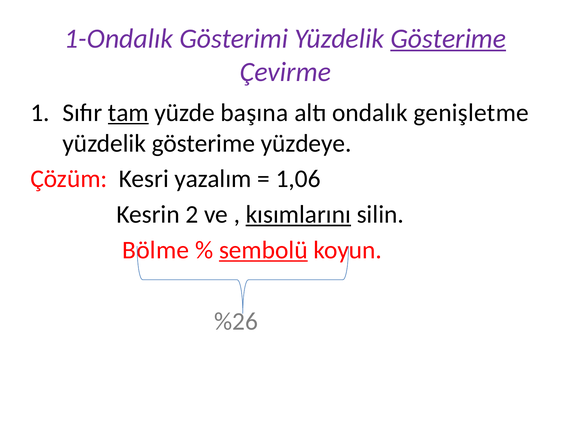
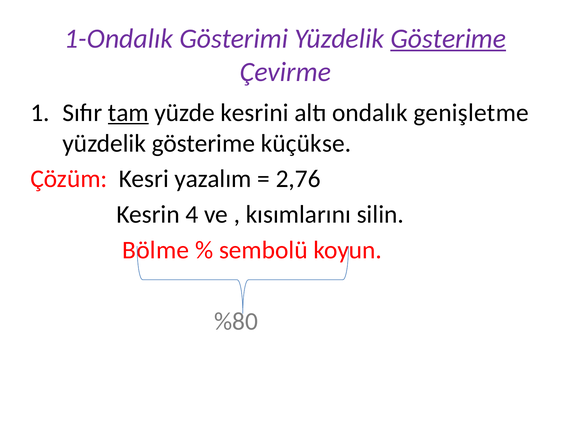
başına: başına -> kesrini (254, 113)
yüzdeye: yüzdeye -> küçükse (306, 143)
1,06: 1,06 -> 2,76 (298, 179)
2: 2 -> 4 (192, 214)
kısımlarını underline: present -> none (298, 214)
sembolü underline: present -> none (263, 250)
%26: %26 -> %80 (236, 321)
